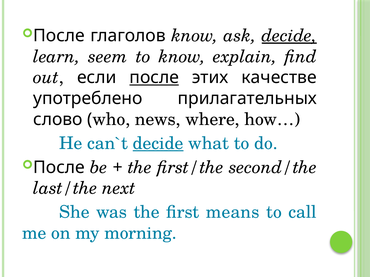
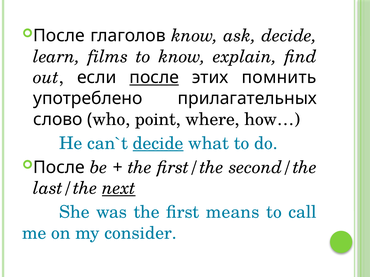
decide underline: present -> none (289, 36)
seem: seem -> films (108, 57)
качестве: качестве -> помнить (279, 78)
news: news -> point (158, 119)
next underline: none -> present (119, 189)
morning: morning -> consider (141, 233)
